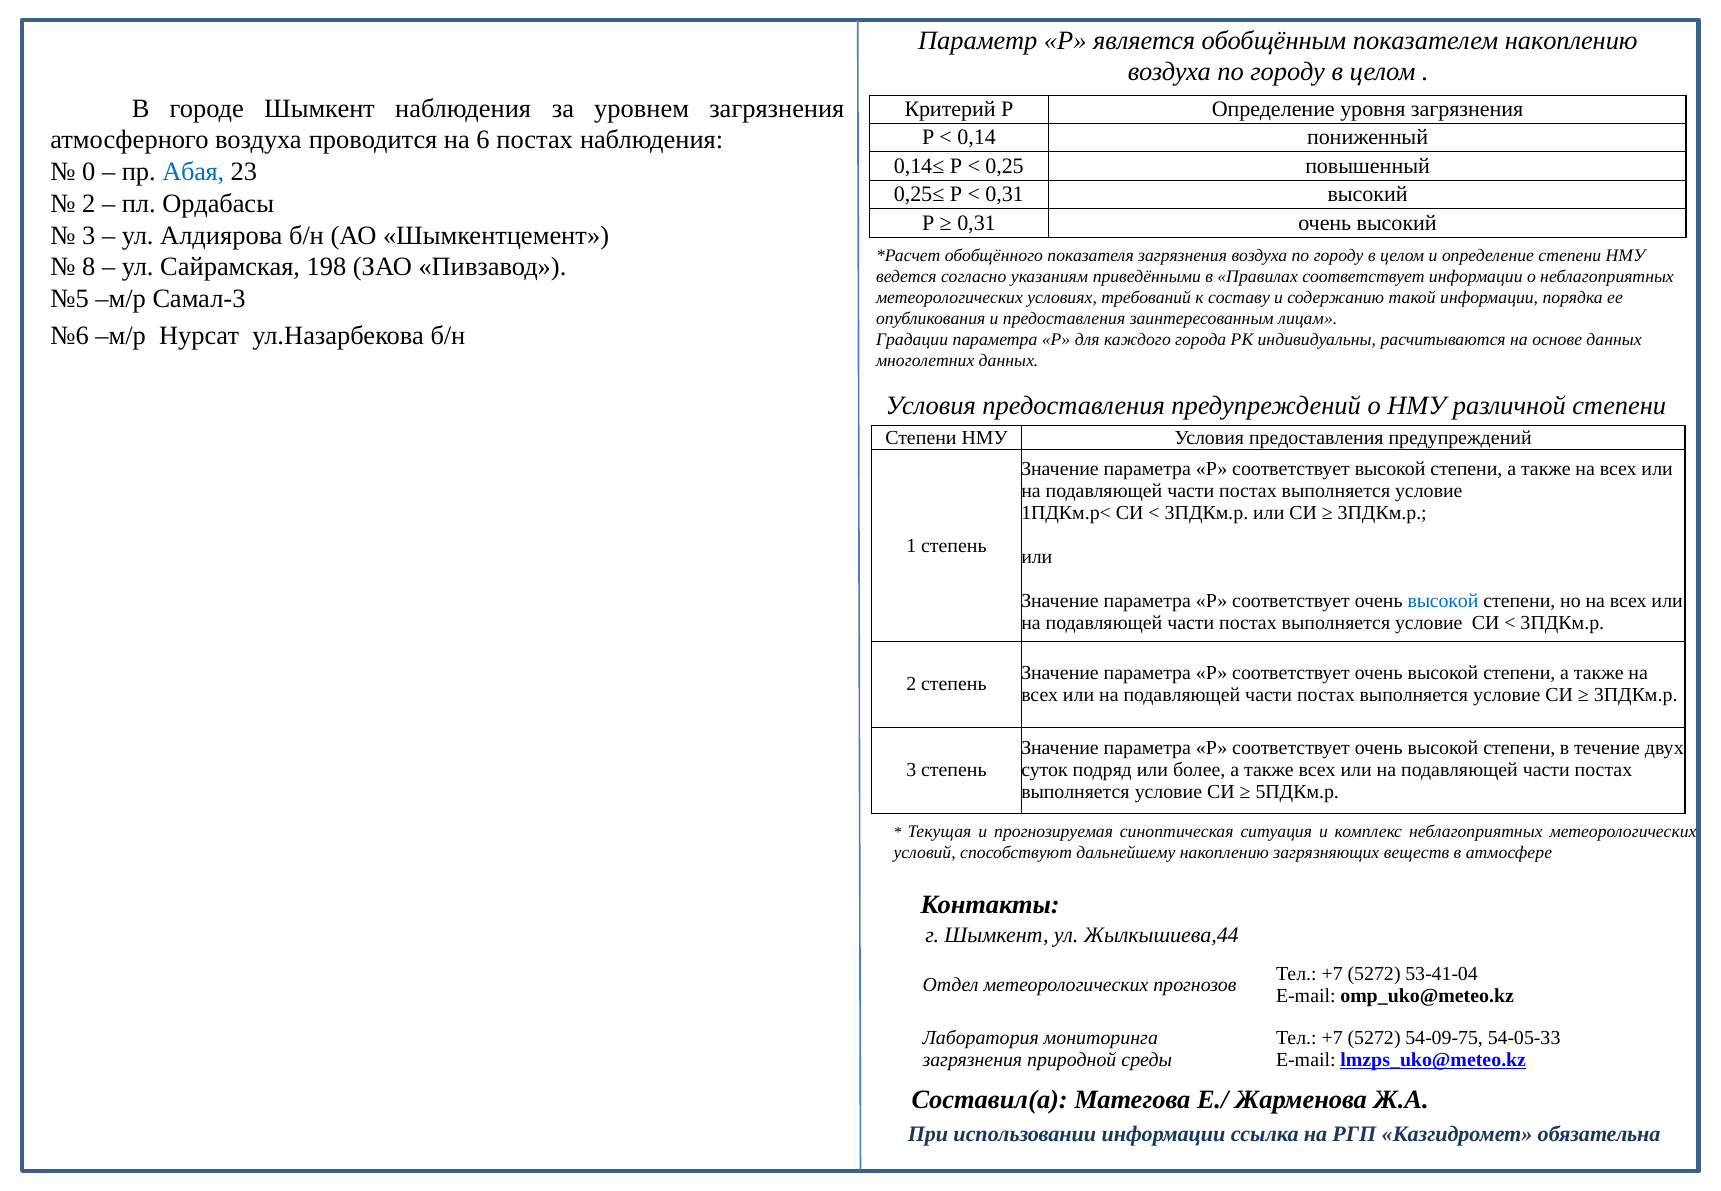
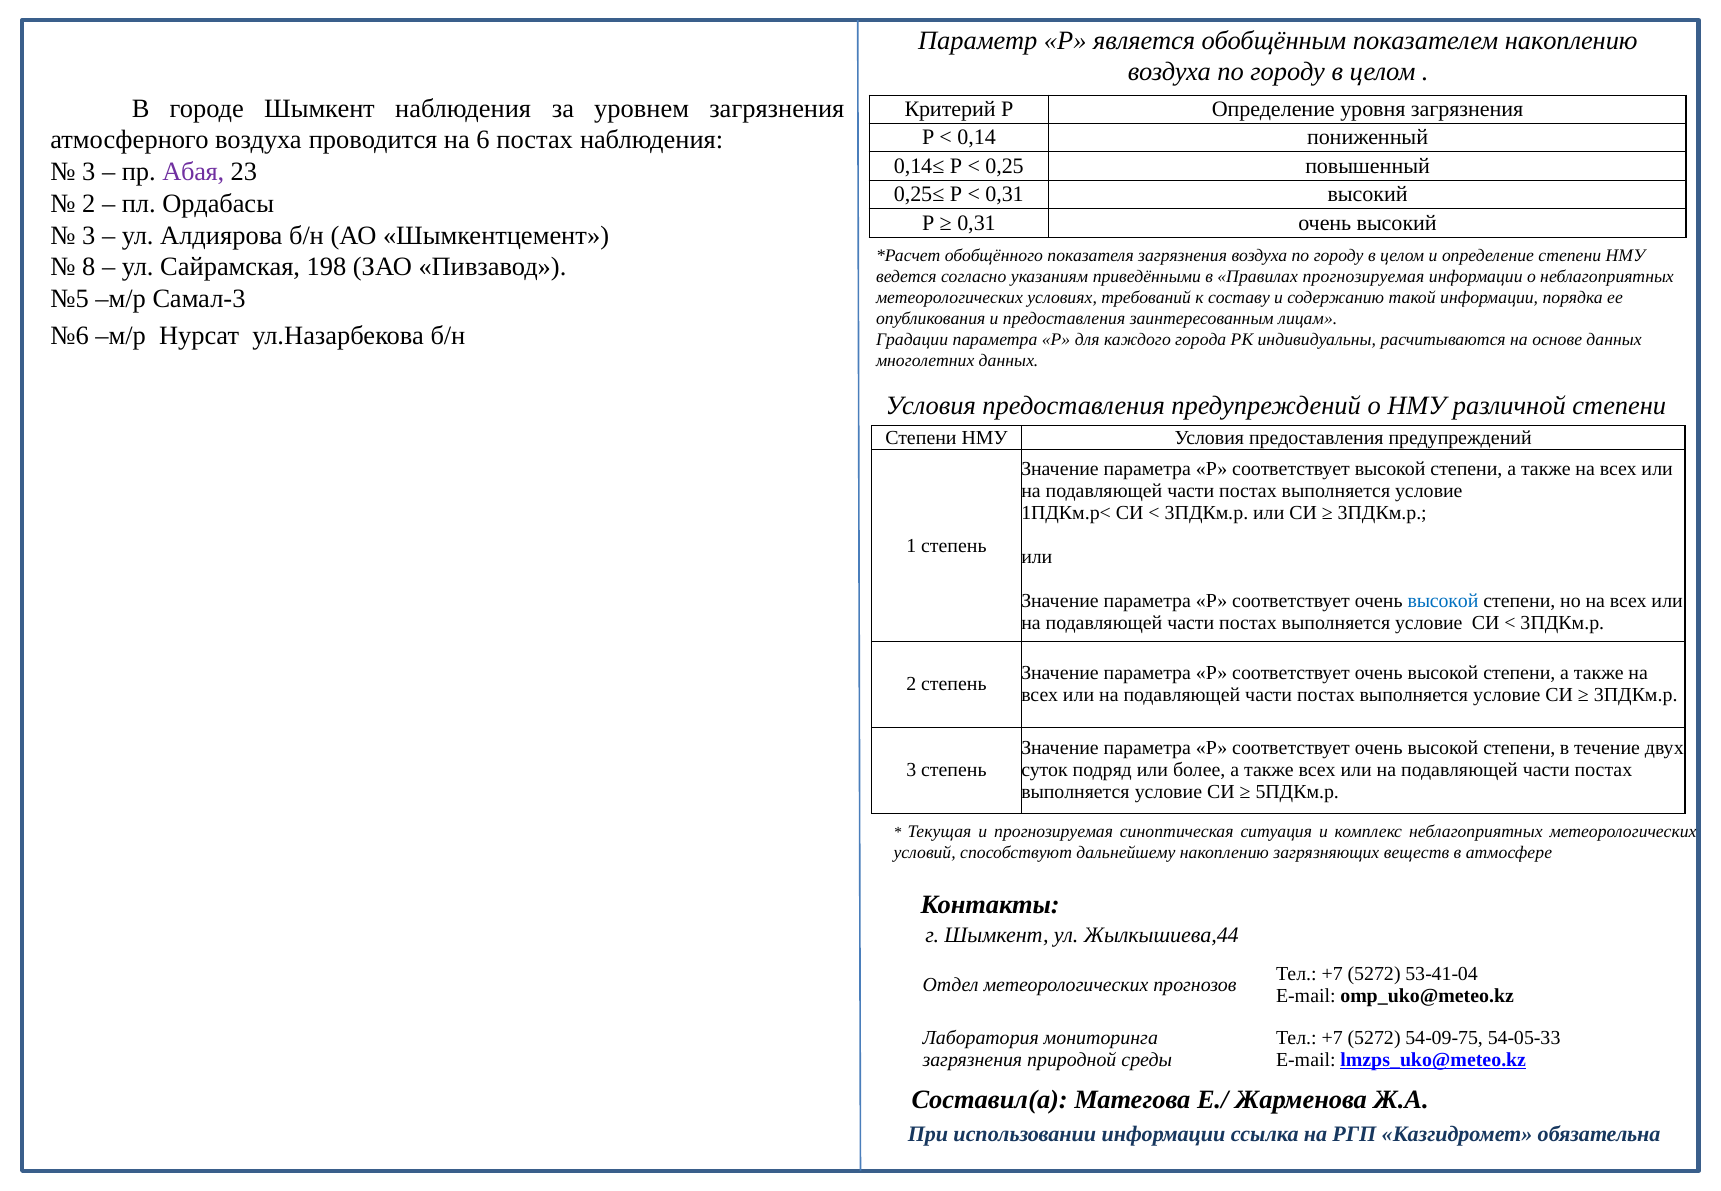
0: 0 -> 3 (89, 172)
Абая colour: blue -> purple (193, 172)
Правилах соответствует: соответствует -> прогнозируемая (1363, 277)
